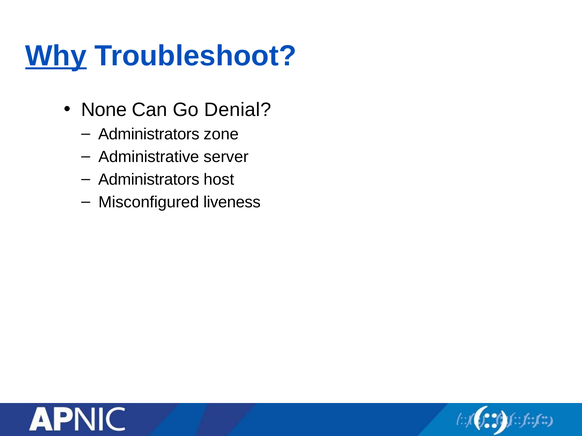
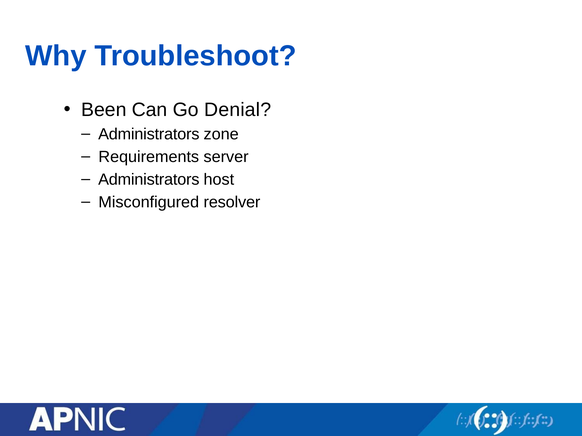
Why underline: present -> none (56, 56)
None: None -> Been (104, 110)
Administrative: Administrative -> Requirements (149, 157)
liveness: liveness -> resolver (232, 202)
